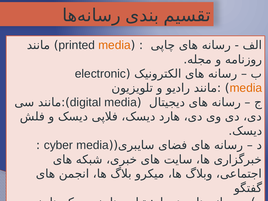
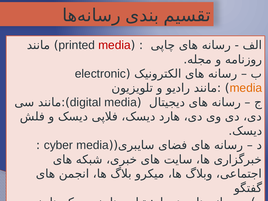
media colour: orange -> red (114, 45)
